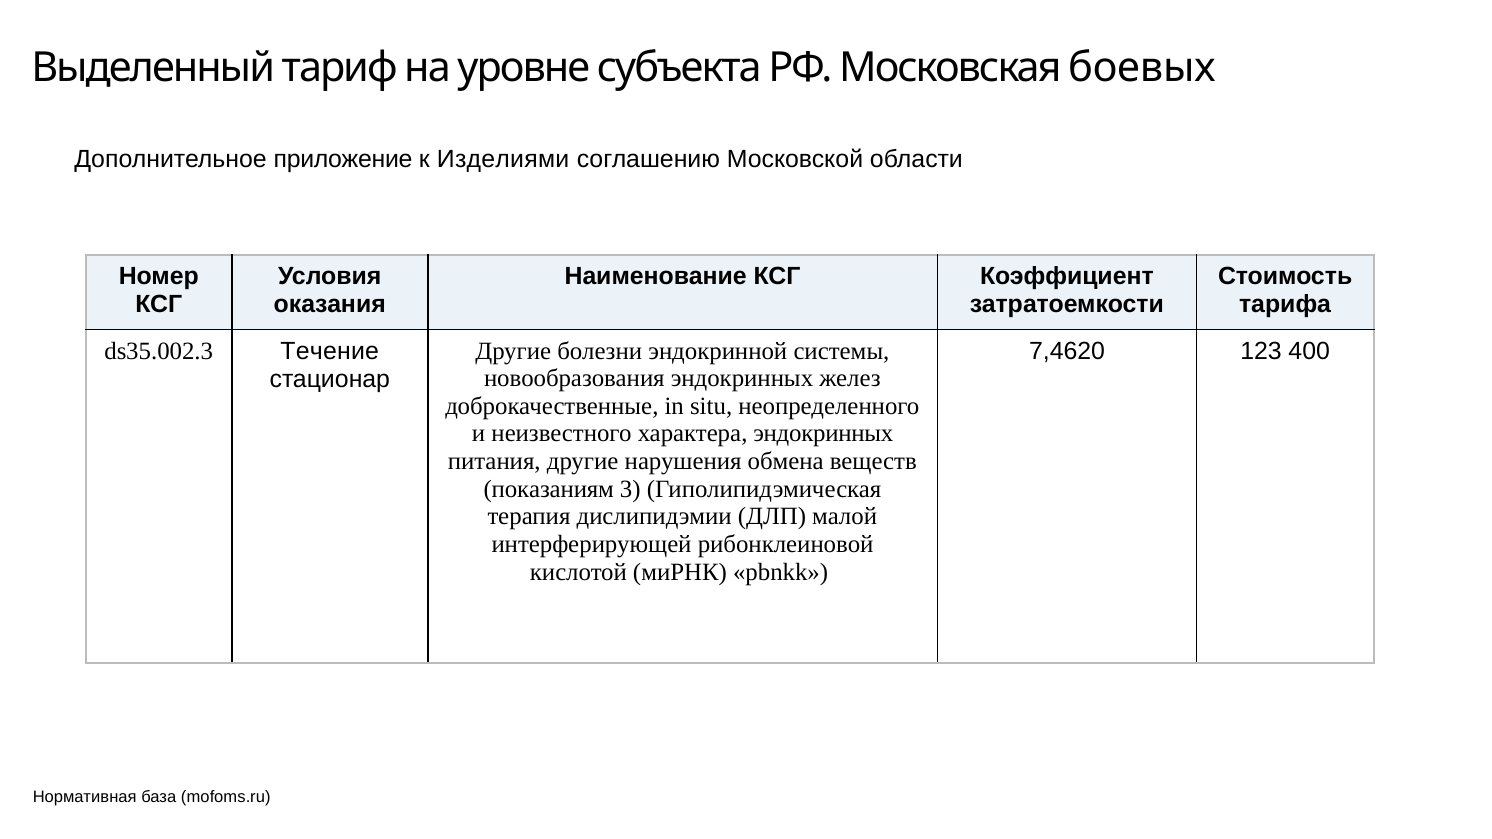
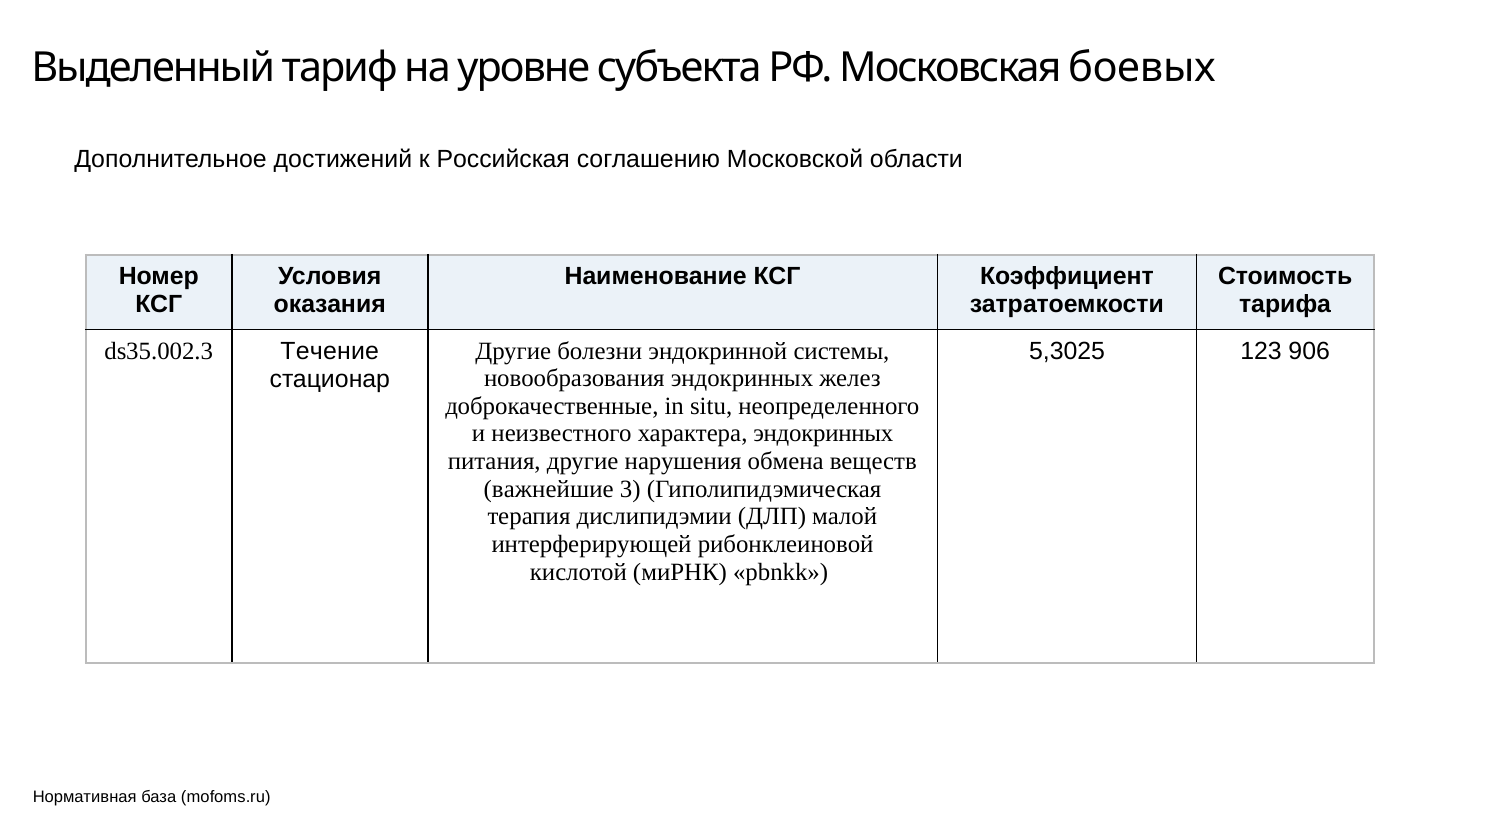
приложение: приложение -> достижений (343, 160)
Изделиями: Изделиями -> Российская (503, 160)
7,4620: 7,4620 -> 5,3025 (1067, 351)
400: 400 -> 906 (1309, 351)
показаниям: показаниям -> важнейшие (549, 489)
